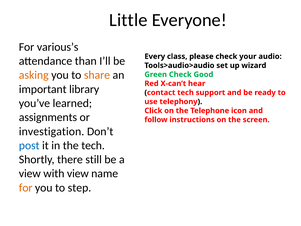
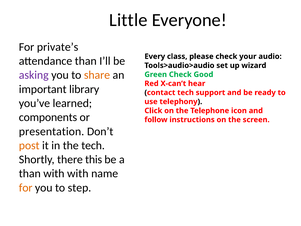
various’s: various’s -> private’s (58, 47)
asking colour: orange -> purple (34, 75)
assignments: assignments -> components (48, 117)
investigation: investigation -> presentation (52, 131)
post colour: blue -> orange (29, 145)
still: still -> this (94, 159)
view: view -> than (30, 173)
with view: view -> with (78, 173)
